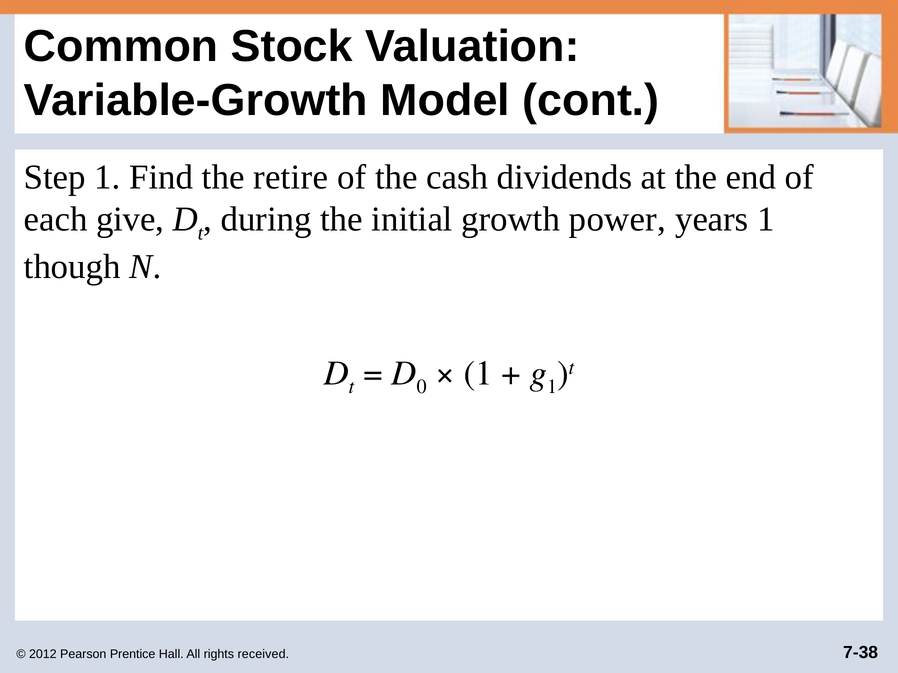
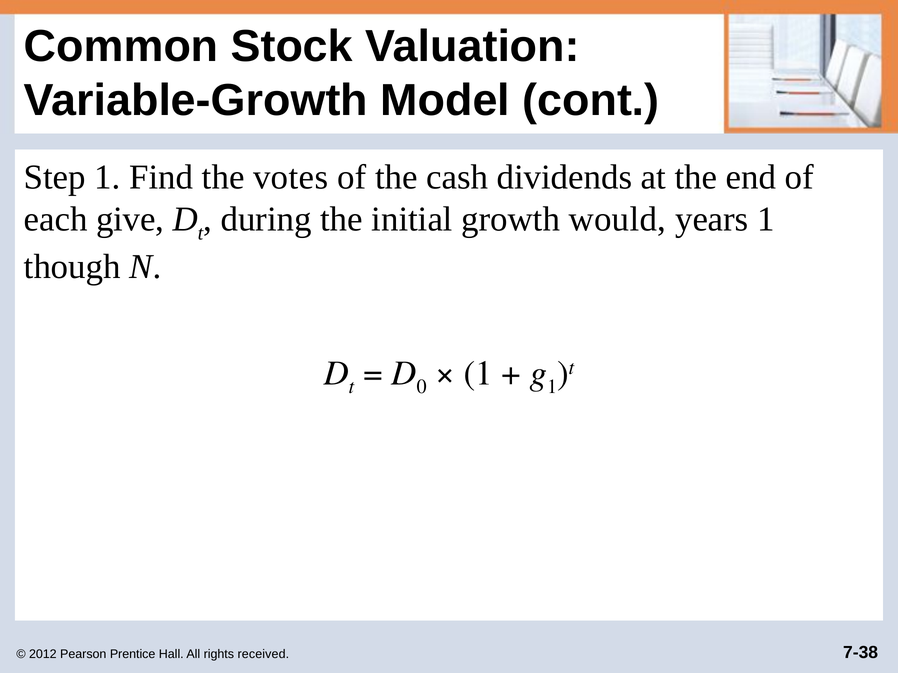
retire: retire -> votes (291, 178)
power: power -> would (617, 219)
